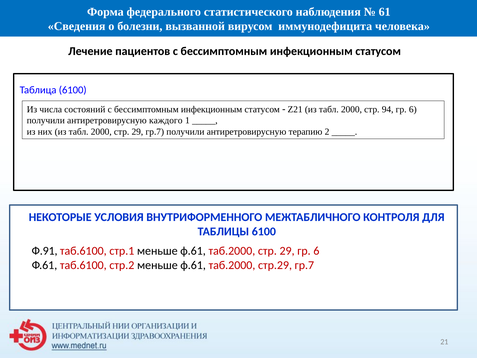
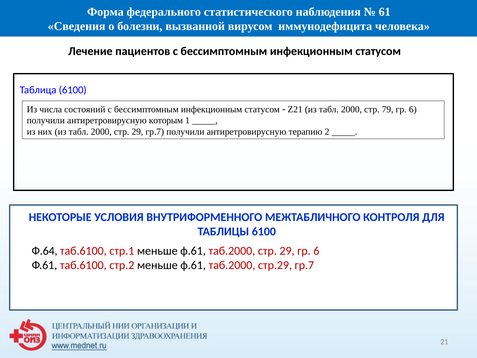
94: 94 -> 79 (388, 109)
каждого: каждого -> которым (166, 120)
Ф.91: Ф.91 -> Ф.64 (45, 251)
